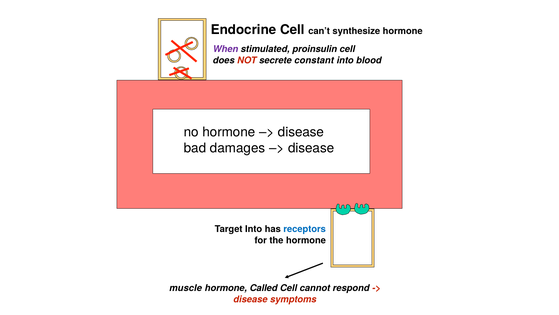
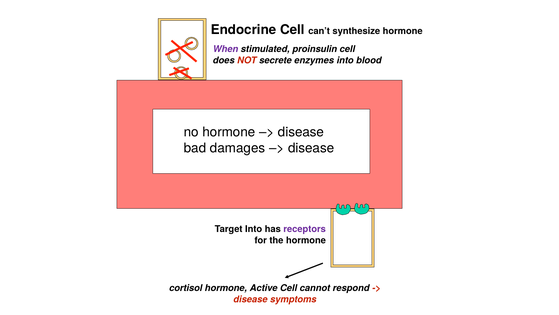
constant: constant -> enzymes (314, 60)
receptors colour: blue -> purple (305, 229)
muscle: muscle -> cortisol (186, 288)
Called: Called -> Active (264, 288)
